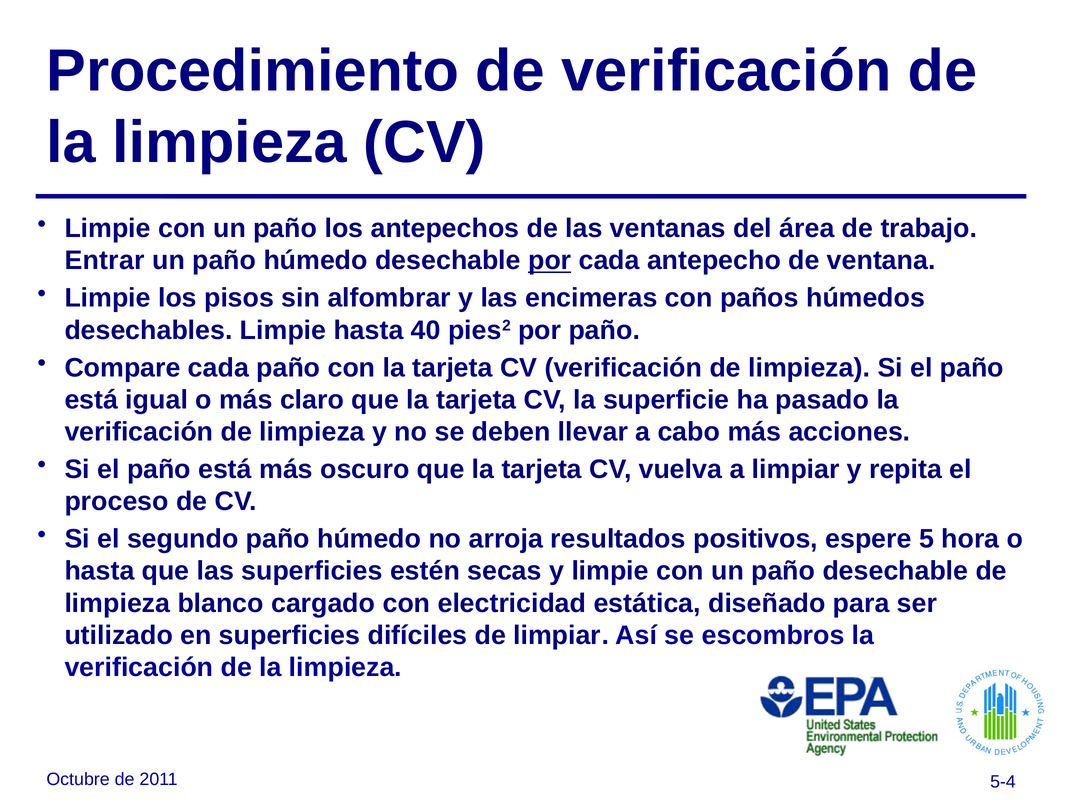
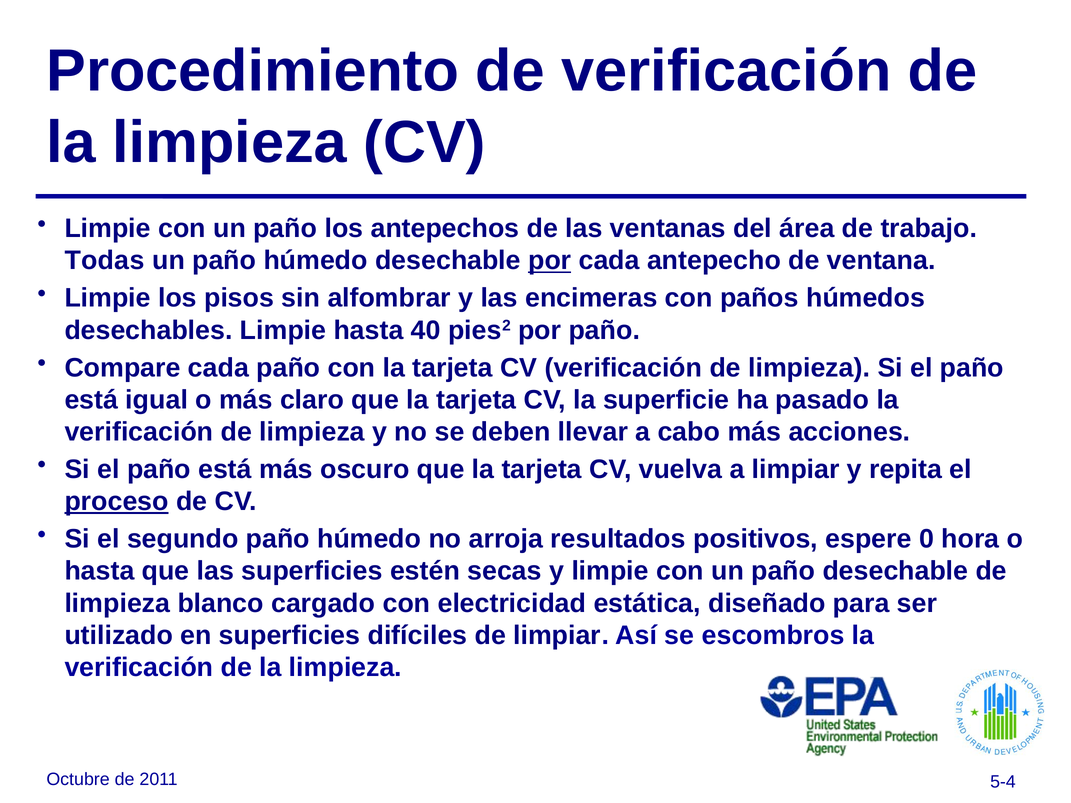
Entrar: Entrar -> Todas (105, 261)
proceso underline: none -> present (117, 502)
5: 5 -> 0 (926, 539)
